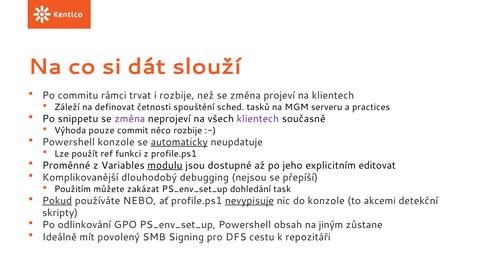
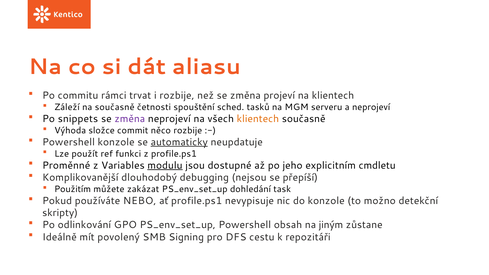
slouží: slouží -> aliasu (207, 67)
na definovat: definovat -> současně (115, 107)
a practices: practices -> neprojeví (371, 107)
snippetu: snippetu -> snippets (78, 119)
klientech colour: purple -> orange (258, 119)
pouze: pouze -> složce (102, 131)
editovat: editovat -> cmdletu (377, 165)
Pokud underline: present -> none (57, 201)
nevypisuje underline: present -> none (249, 201)
akcemi: akcemi -> možno (380, 201)
